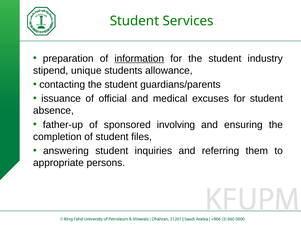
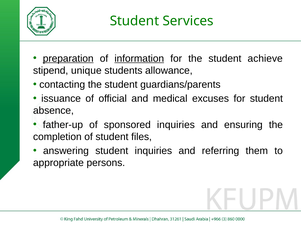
preparation underline: none -> present (68, 58)
industry: industry -> achieve (265, 58)
sponsored involving: involving -> inquiries (176, 125)
